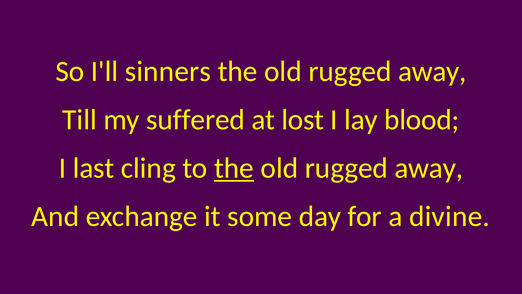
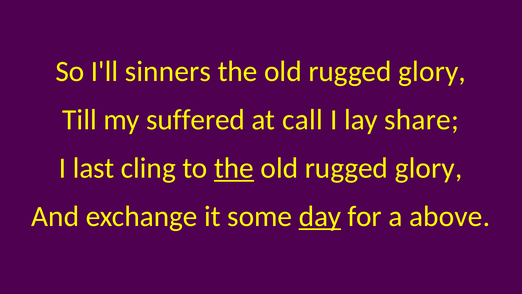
away: away -> glory (432, 71)
lost: lost -> call (302, 120)
blood: blood -> share (422, 120)
away: away -> glory (429, 168)
day underline: none -> present (320, 216)
divine: divine -> above (450, 216)
